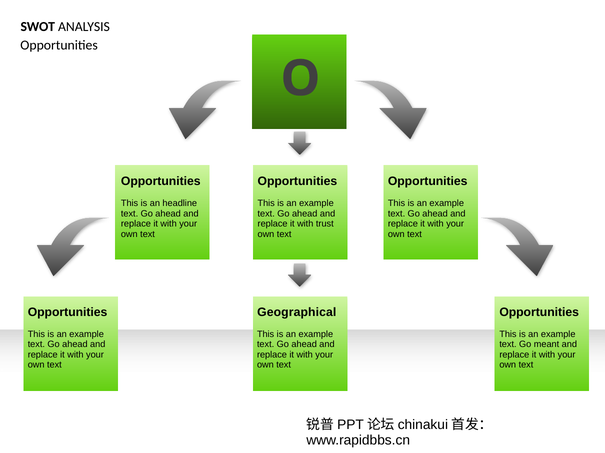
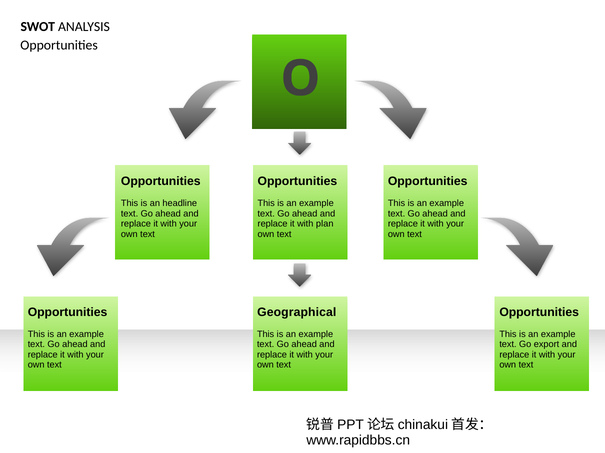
trust: trust -> plan (325, 224)
meant: meant -> export (547, 345)
